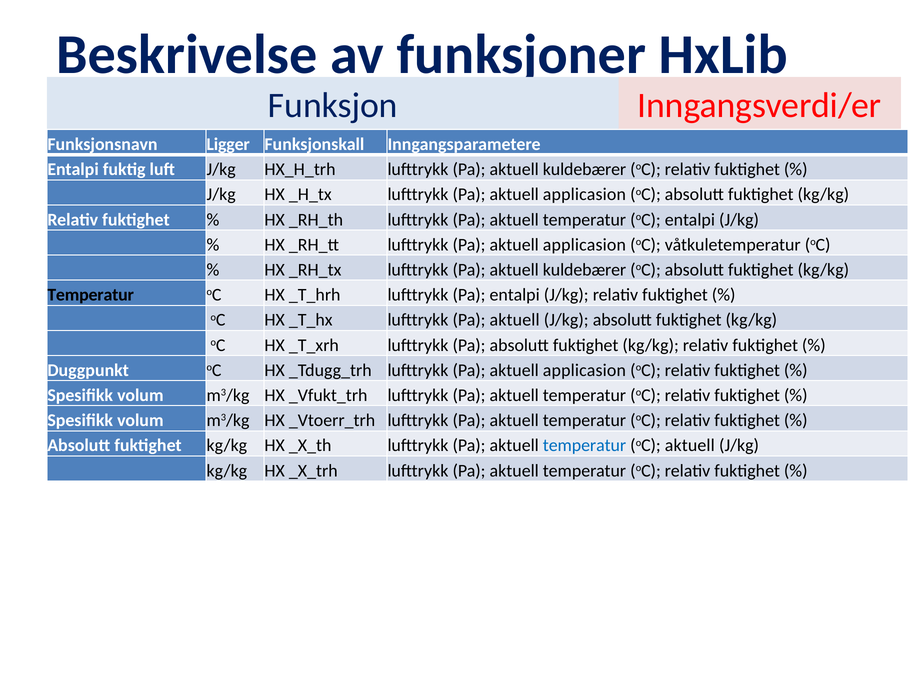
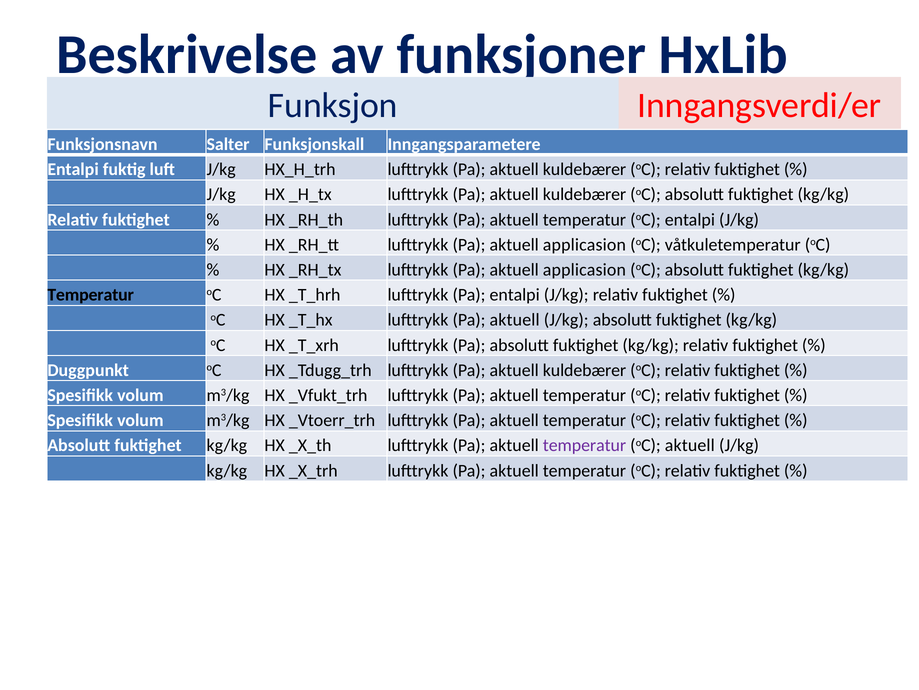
Ligger: Ligger -> Salter (228, 144)
applicasion: applicasion -> kuldebærer (585, 194)
kuldebærer: kuldebærer -> applicasion (584, 270)
applicasion: applicasion -> kuldebærer (585, 370)
temperatur colour: blue -> purple (585, 445)
